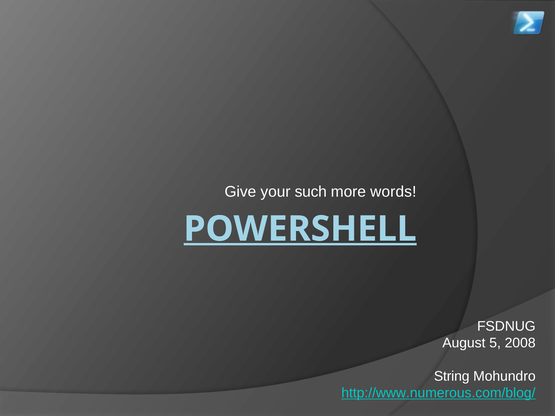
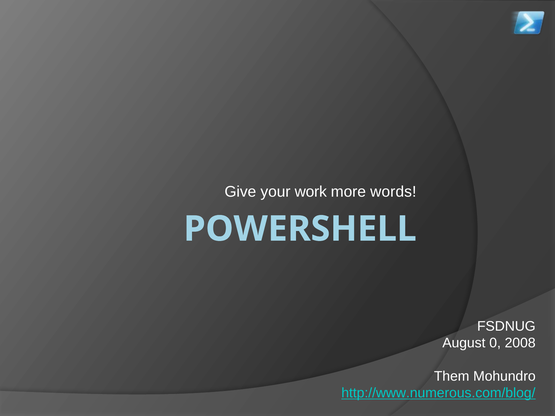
such: such -> work (311, 192)
POWERSHELL underline: present -> none (300, 229)
5: 5 -> 0 (495, 343)
String: String -> Them (452, 376)
